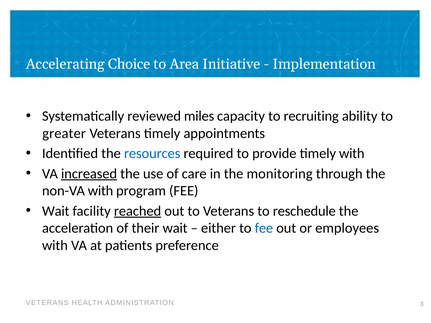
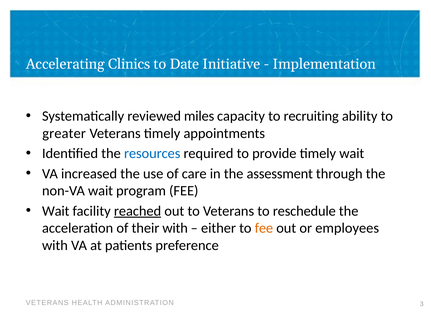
Choice: Choice -> Clinics (129, 64)
Area: Area -> Date (184, 64)
timely with: with -> wait (352, 154)
increased underline: present -> none (89, 174)
monitoring: monitoring -> assessment (280, 174)
non-VA with: with -> wait (101, 191)
their wait: wait -> with (175, 228)
fee colour: blue -> orange (264, 228)
